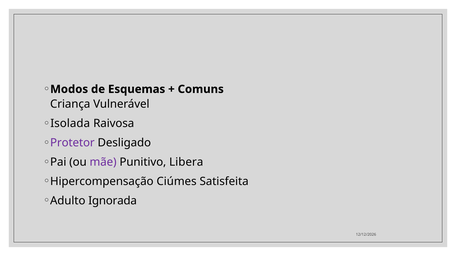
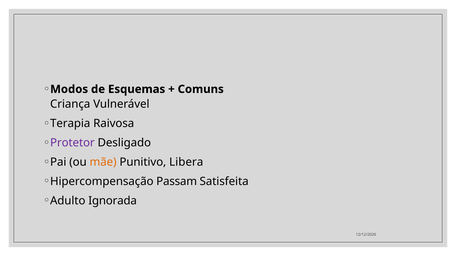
Isolada: Isolada -> Terapia (70, 124)
mãe colour: purple -> orange (103, 162)
Ciúmes: Ciúmes -> Passam (177, 182)
